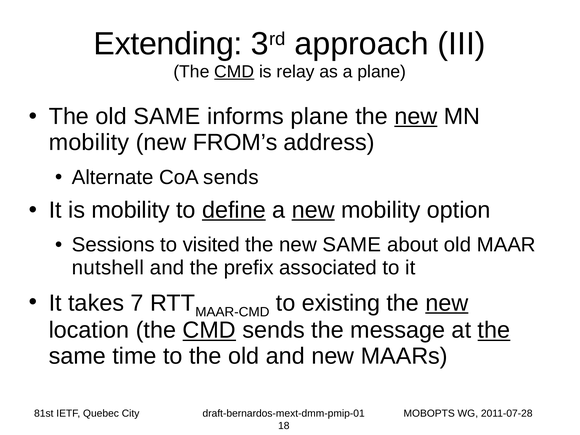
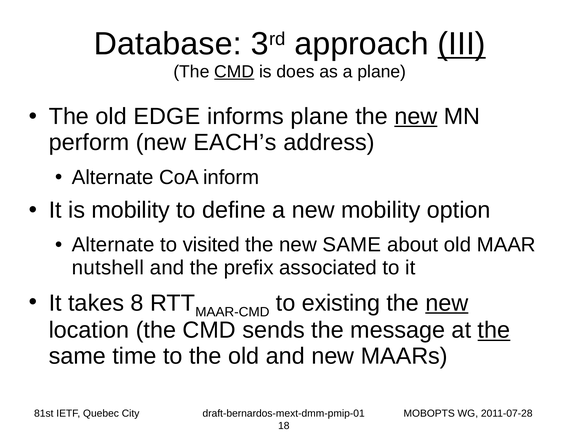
Extending: Extending -> Database (168, 44)
III underline: none -> present (462, 44)
relay: relay -> does (296, 72)
old SAME: SAME -> EDGE (167, 116)
mobility: mobility -> perform (89, 142)
FROM’s: FROM’s -> EACH’s (235, 142)
CoA sends: sends -> inform (231, 177)
define underline: present -> none (234, 210)
new underline: present -> none (313, 210)
Sessions: Sessions -> Alternate (113, 245)
7: 7 -> 8 (137, 303)
CMD underline: present -> none (209, 330)
